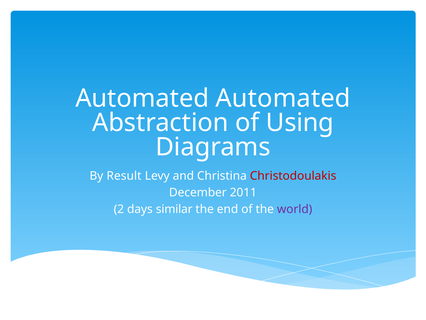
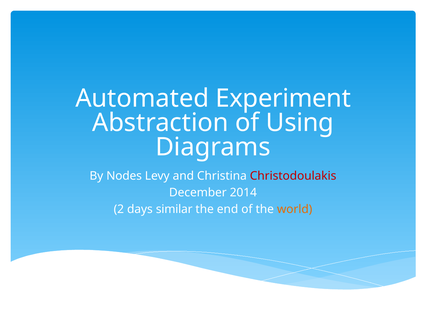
Automated Automated: Automated -> Experiment (283, 98)
Result: Result -> Nodes (124, 176)
2011: 2011 -> 2014 (243, 192)
world colour: purple -> orange (295, 209)
